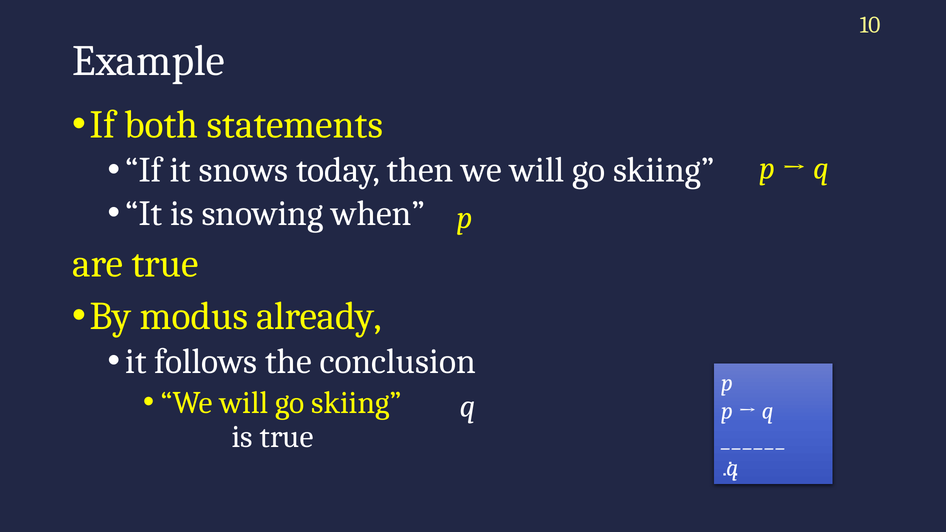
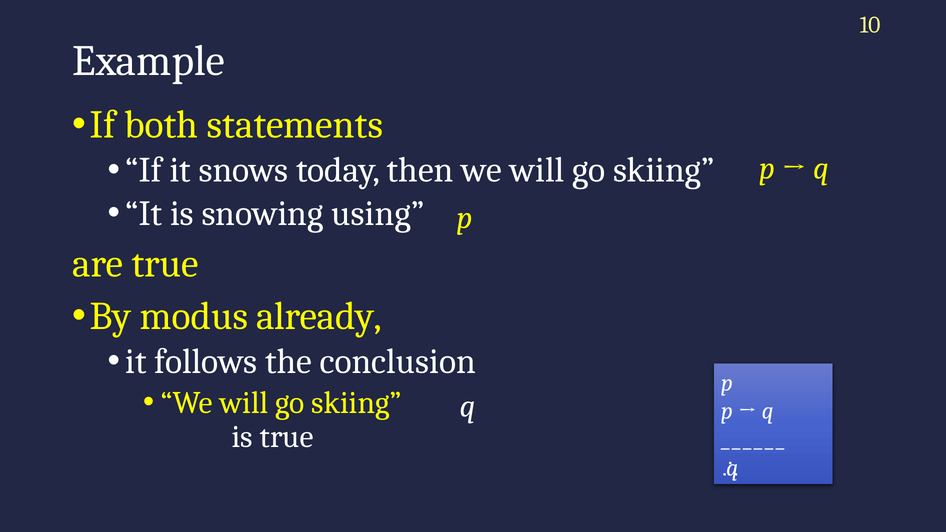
when: when -> using (378, 213)
